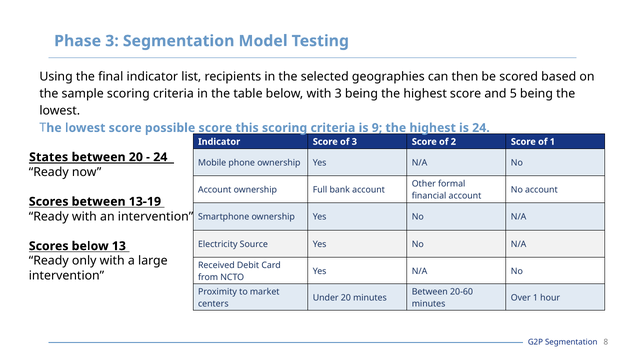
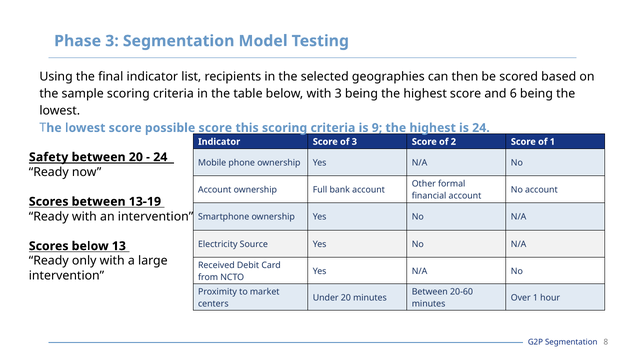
5: 5 -> 6 (513, 94)
States: States -> Safety (49, 157)
